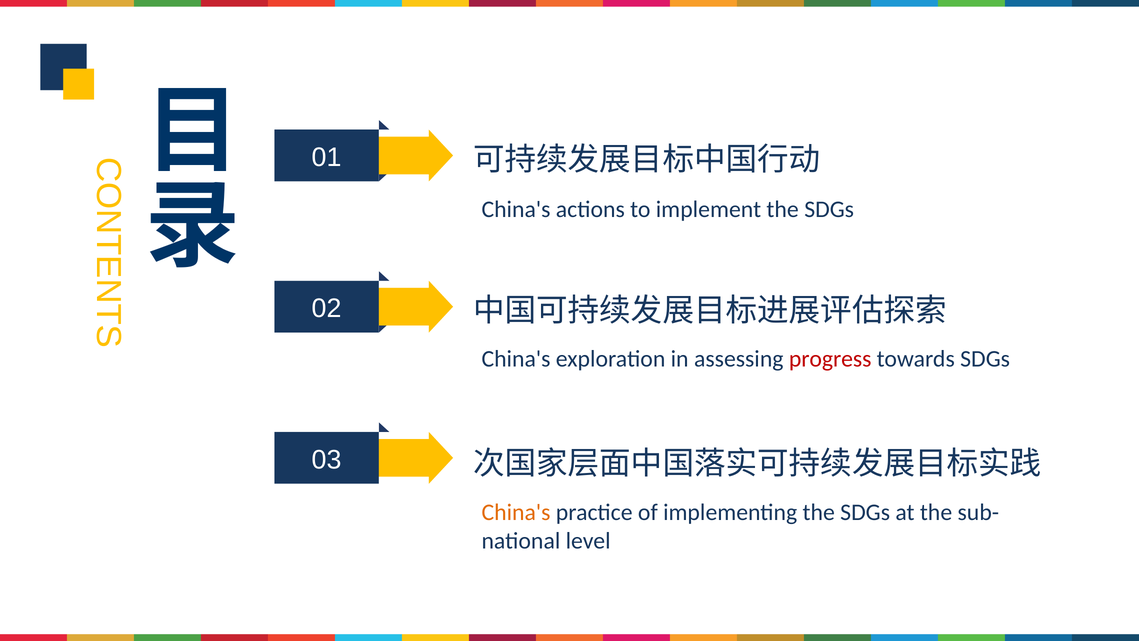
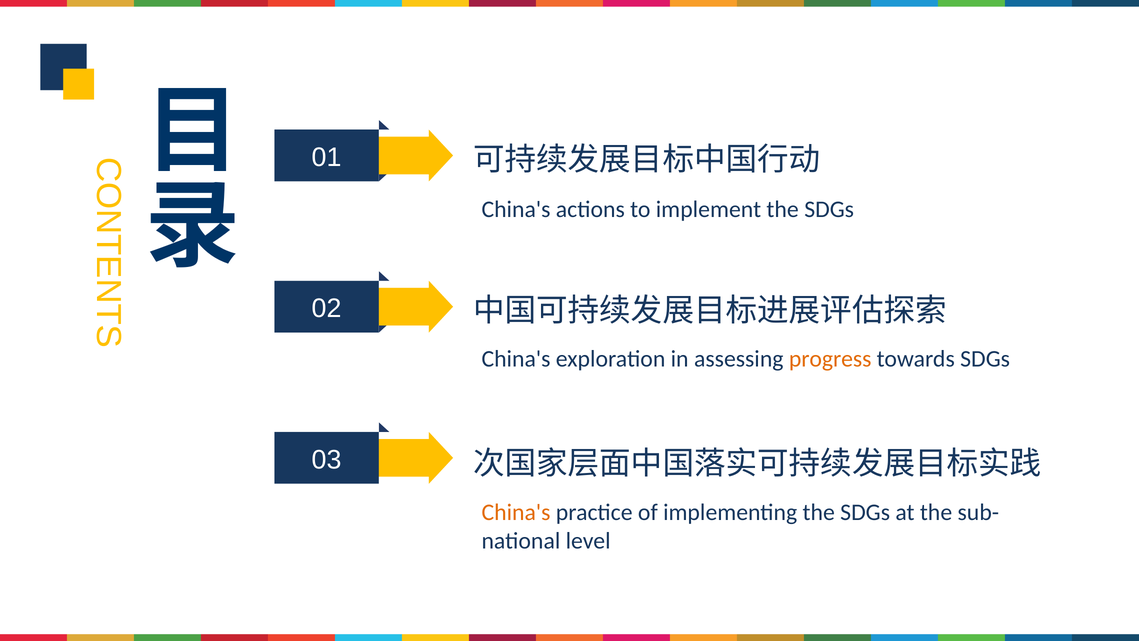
progress colour: red -> orange (830, 359)
